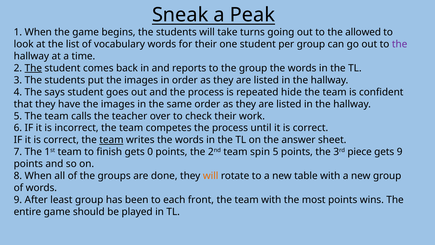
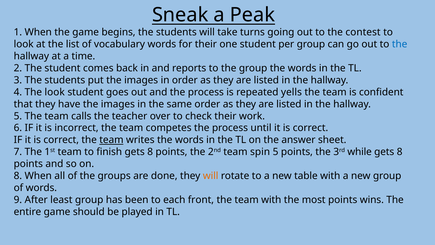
allowed: allowed -> contest (363, 32)
the colour: purple -> blue (400, 44)
The underline: present -> none (33, 68)
The says: says -> look (55, 92)
hide: hide -> yells (291, 92)
finish gets 0: 0 -> 8 (150, 152)
piece: piece -> while (360, 152)
9: 9 -> 8 (400, 152)
